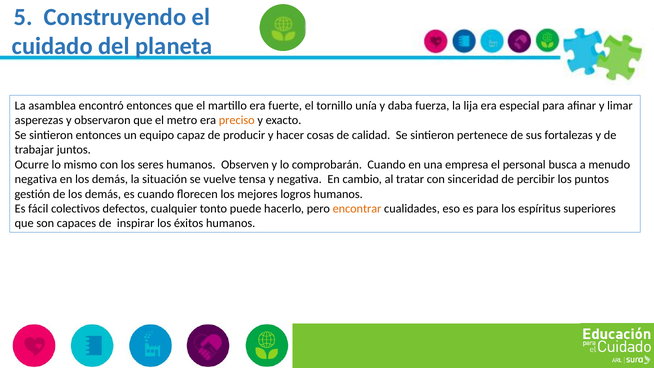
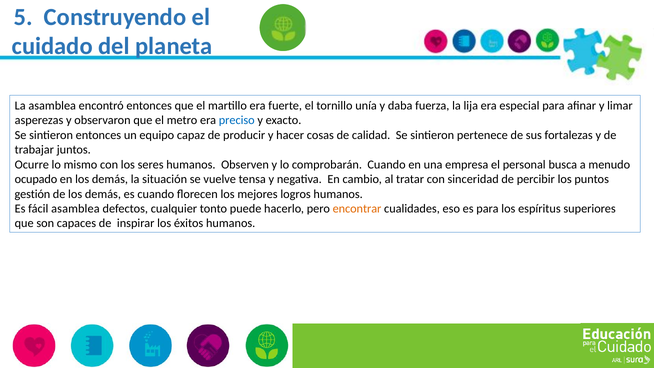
preciso colour: orange -> blue (237, 120)
negativa: negativa -> ocupado (36, 179)
fácil colectivos: colectivos -> asamblea (75, 209)
